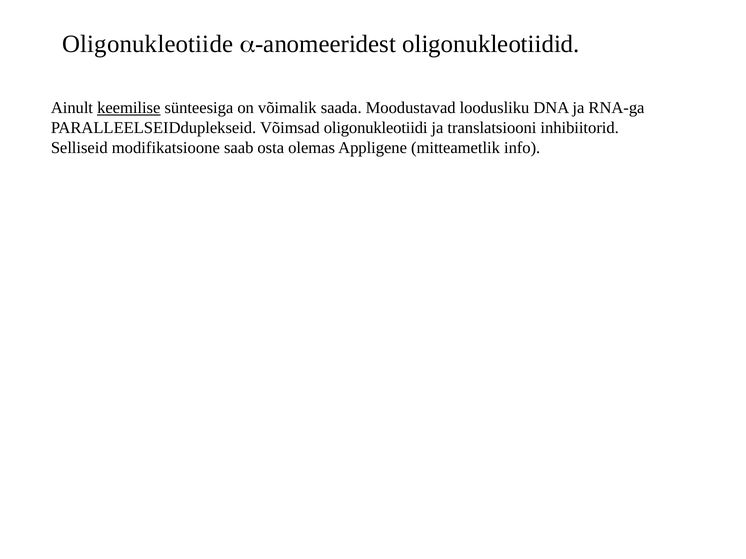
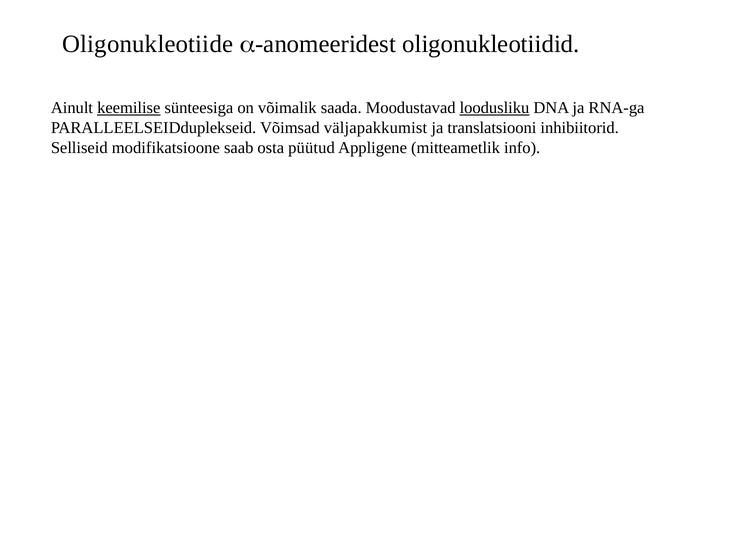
loodusliku underline: none -> present (494, 108)
oligonukleotiidi: oligonukleotiidi -> väljapakkumist (375, 128)
olemas: olemas -> püütud (312, 148)
